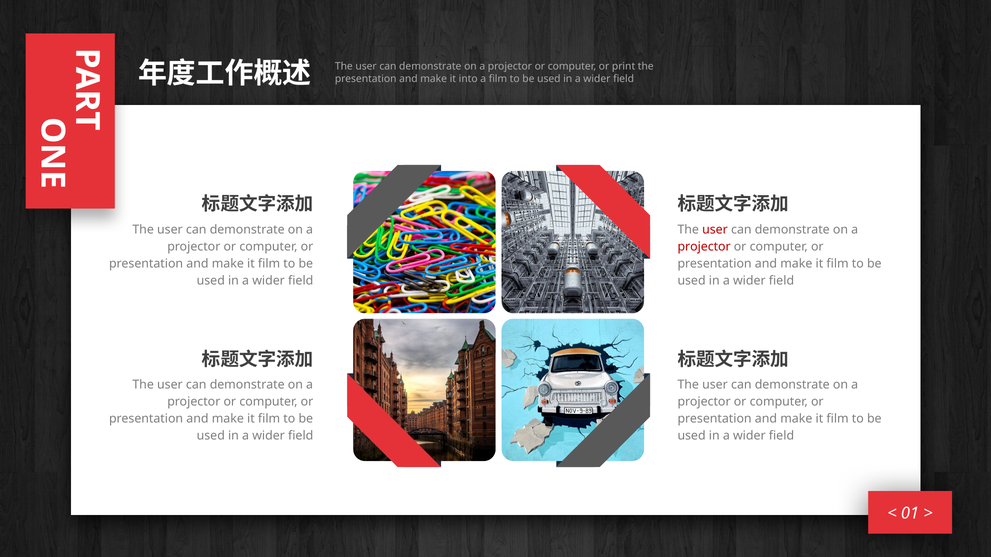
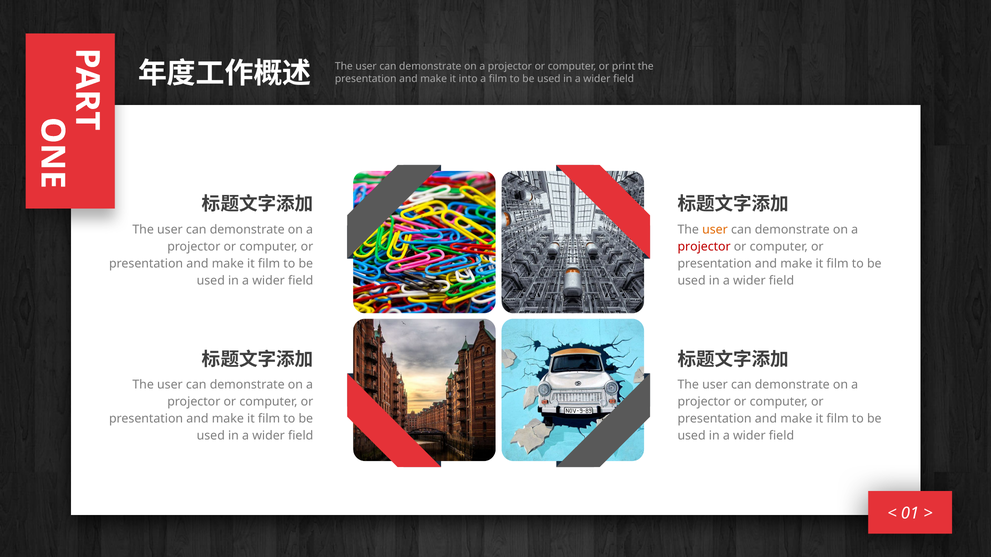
user colour: red -> orange (715, 230)
